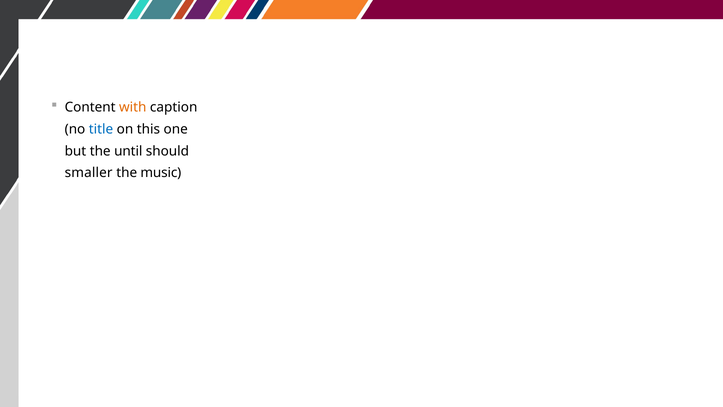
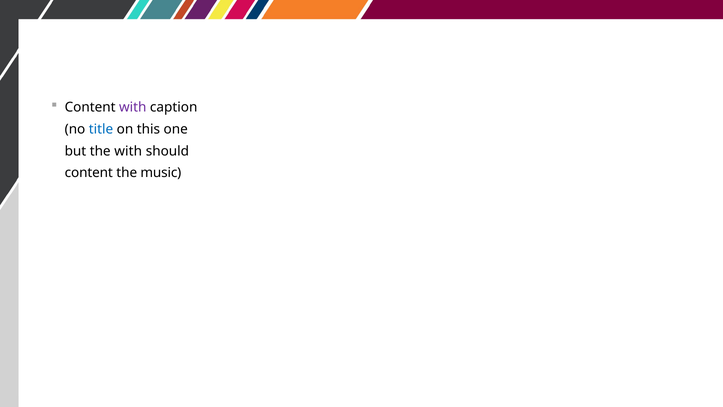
with colour: orange -> purple (133, 107)
the until: until -> with (128, 151)
smaller: smaller -> content (89, 173)
